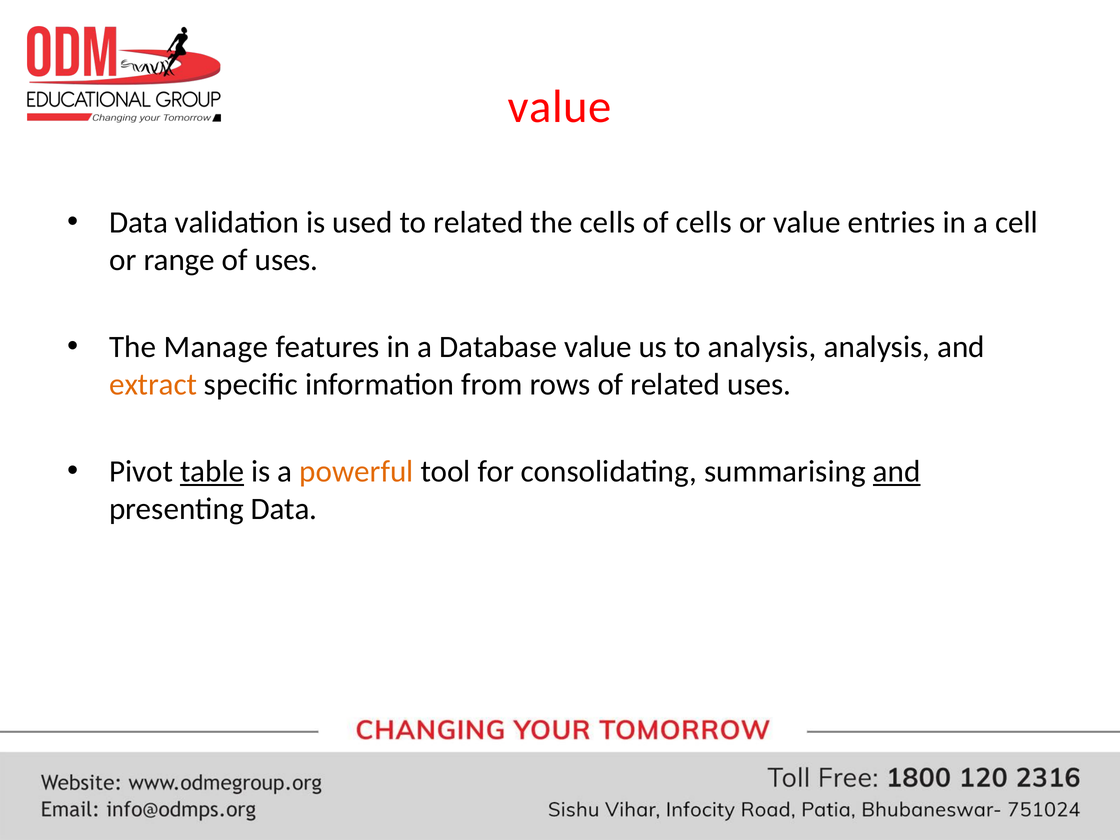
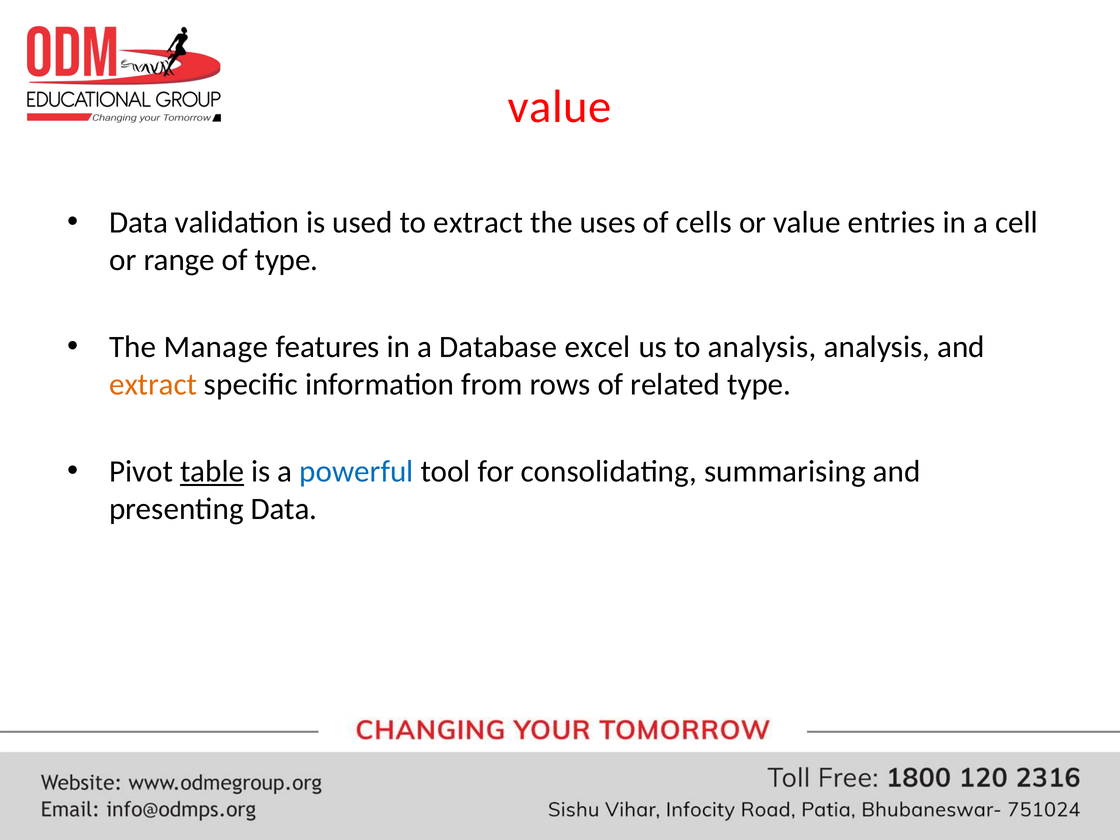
to related: related -> extract (478, 223)
the cells: cells -> uses (608, 223)
of uses: uses -> type (287, 260)
Database value: value -> excel (598, 347)
related uses: uses -> type (759, 385)
powerful colour: orange -> blue (356, 472)
and underline: present -> none (897, 472)
